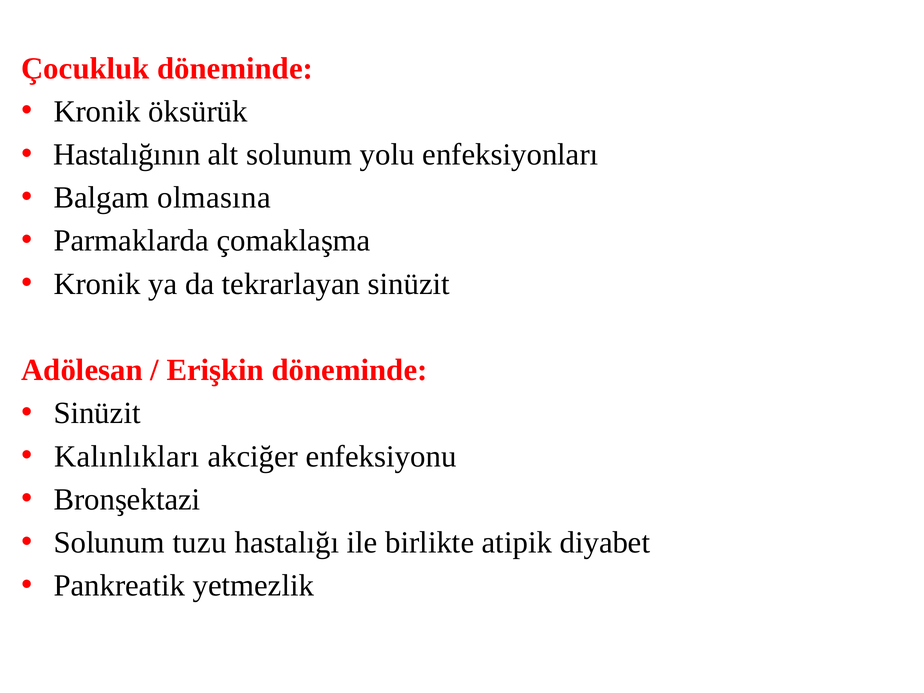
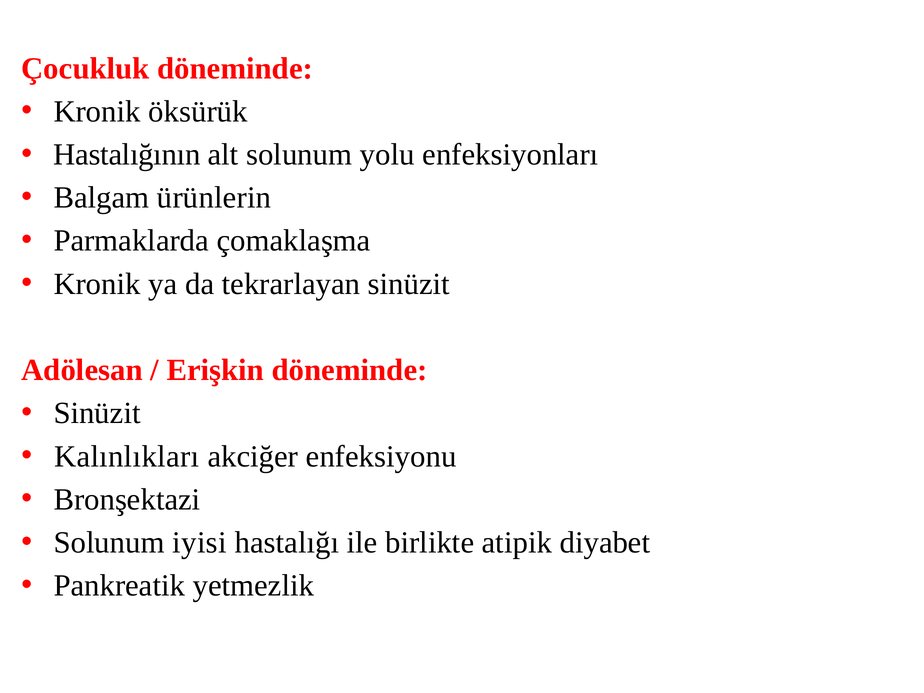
olmasına: olmasına -> ürünlerin (214, 198)
tuzu: tuzu -> iyisi (200, 543)
